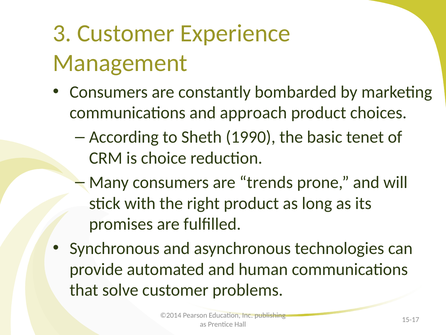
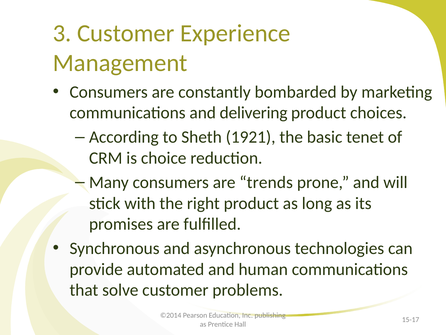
approach: approach -> delivering (254, 113)
1990: 1990 -> 1921 (251, 137)
